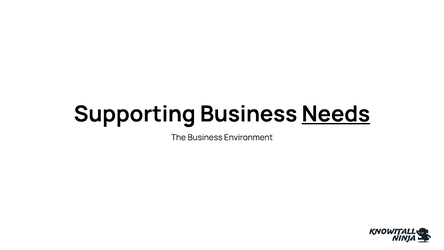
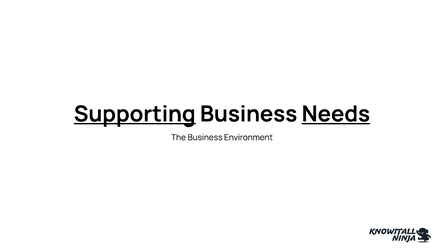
Supporting underline: none -> present (135, 114)
